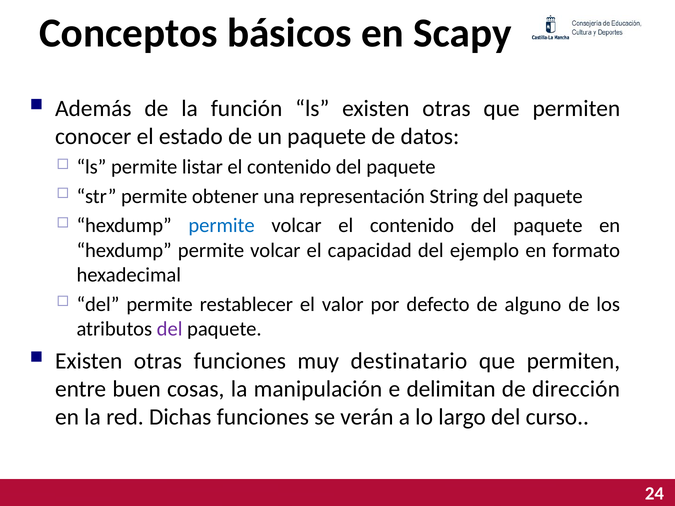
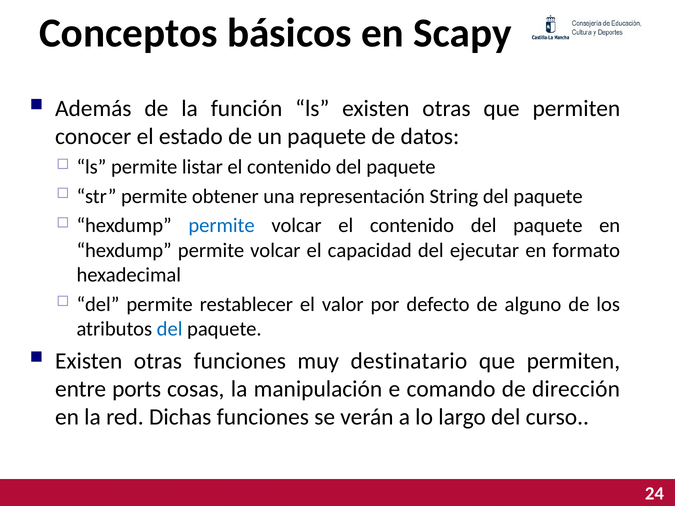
ejemplo: ejemplo -> ejecutar (485, 250)
del colour: purple -> blue (170, 329)
buen: buen -> ports (137, 389)
delimitan: delimitan -> comando (451, 389)
